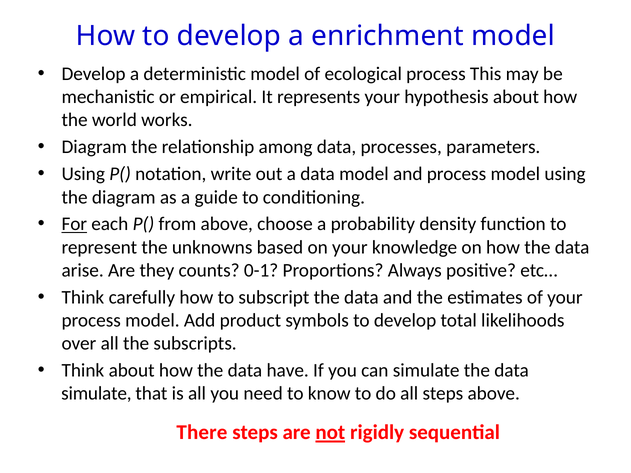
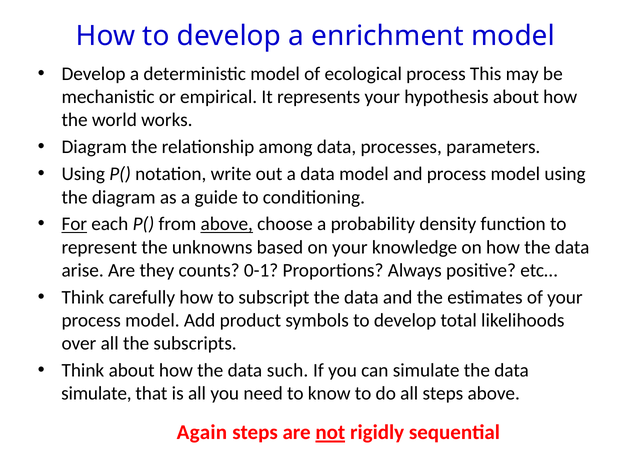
above underline: none -> present (227, 224)
have: have -> such (288, 371)
There: There -> Again (202, 433)
